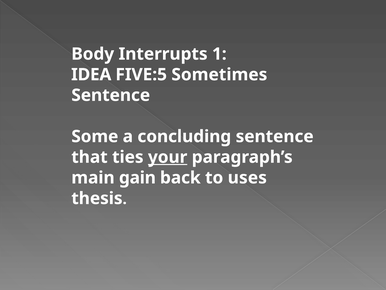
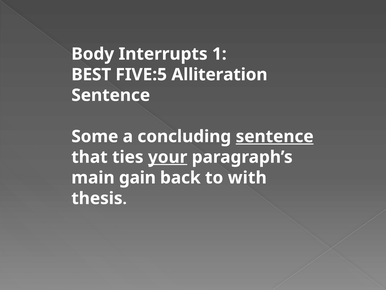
IDEA: IDEA -> BEST (91, 75)
Sometimes: Sometimes -> Alliteration (219, 75)
sentence underline: none -> present (275, 136)
uses: uses -> with (247, 177)
